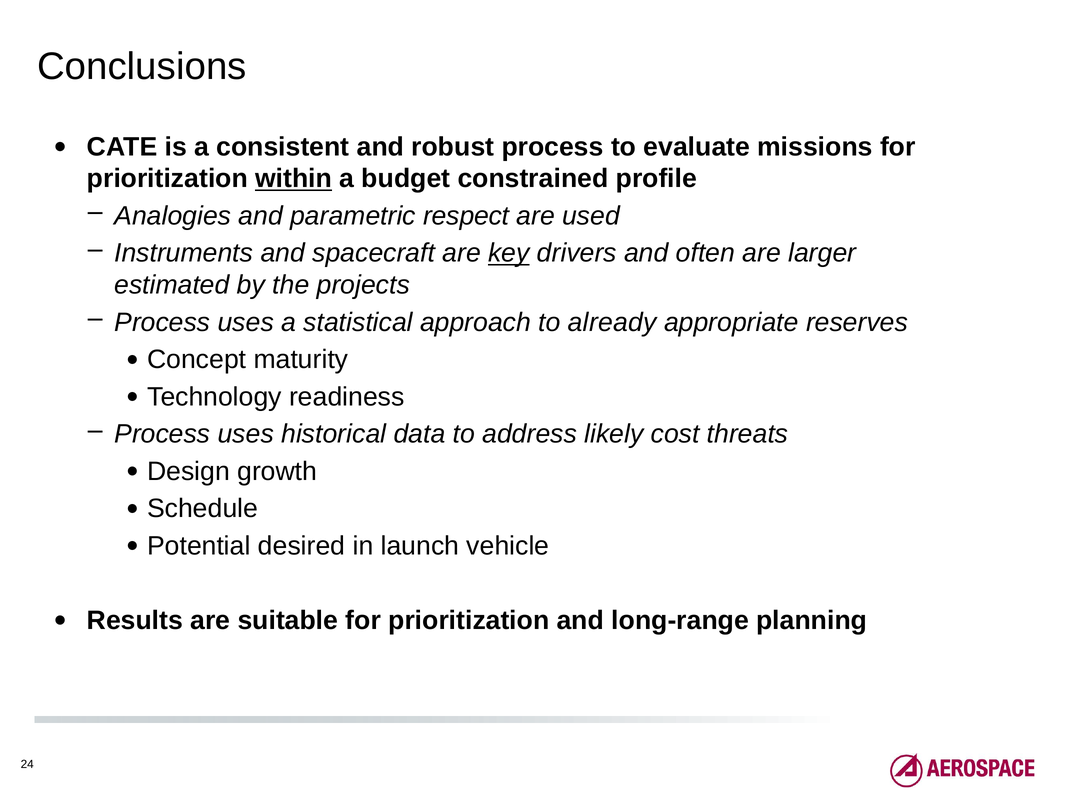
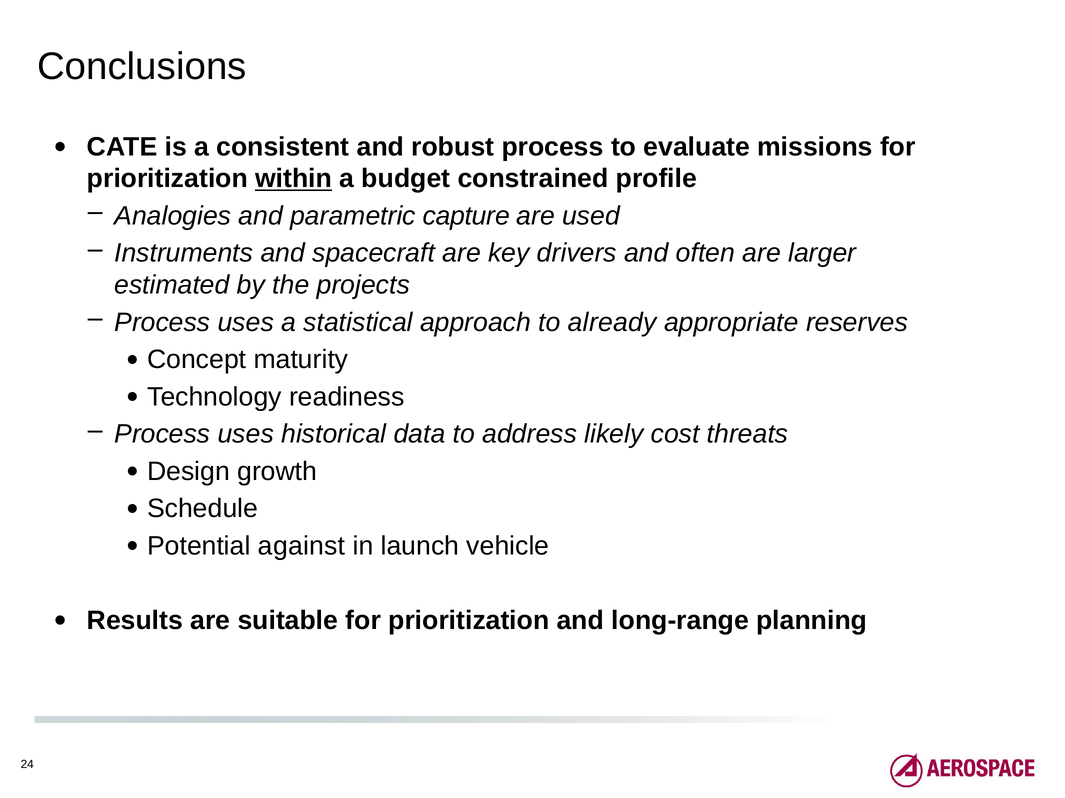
respect: respect -> capture (466, 216)
key underline: present -> none (509, 253)
desired: desired -> against (302, 546)
